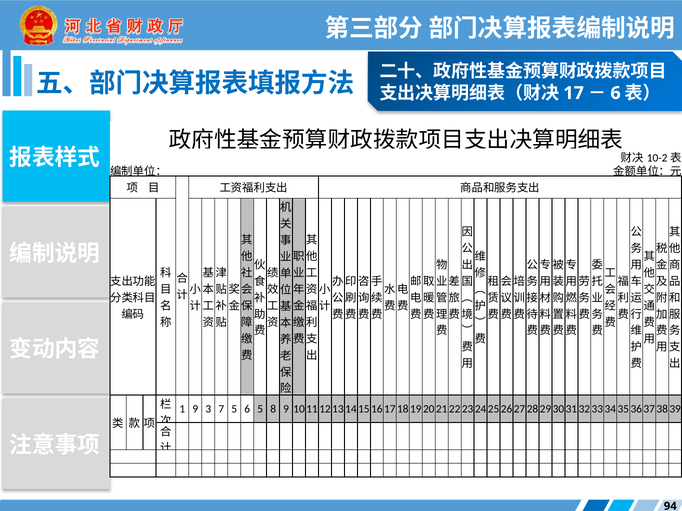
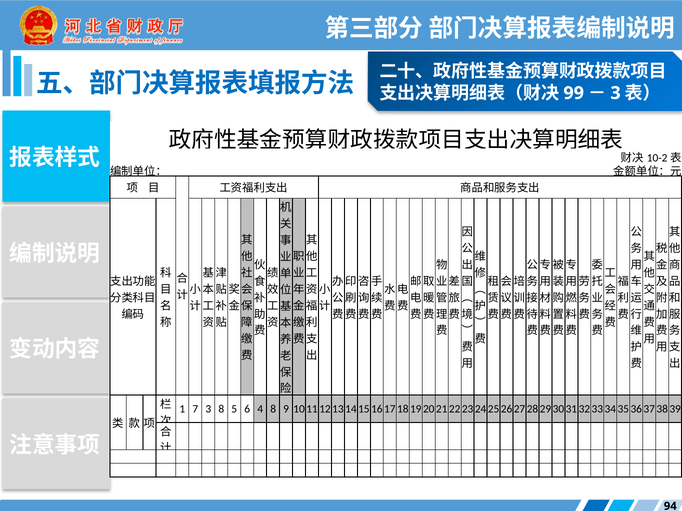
17: 17 -> 99 (574, 93)
6: 6 -> 3 (616, 93)
1 9: 9 -> 7 (195, 409)
3 7: 7 -> 8 (221, 409)
6 5: 5 -> 4 (260, 409)
